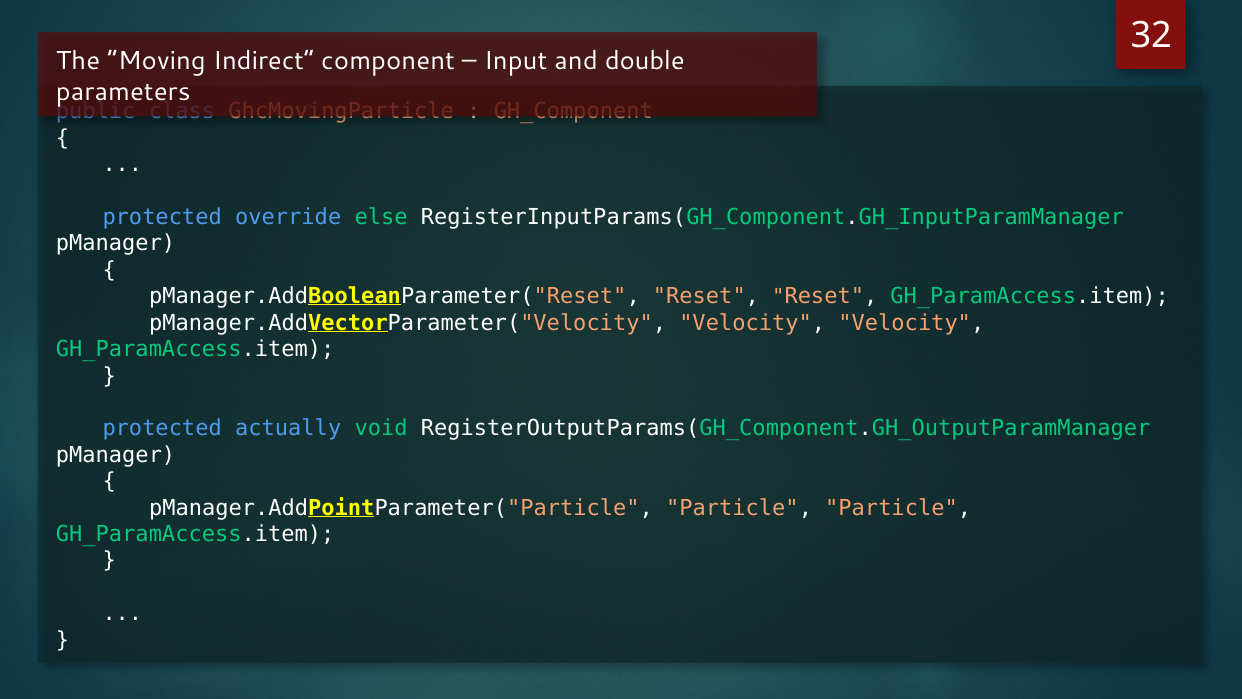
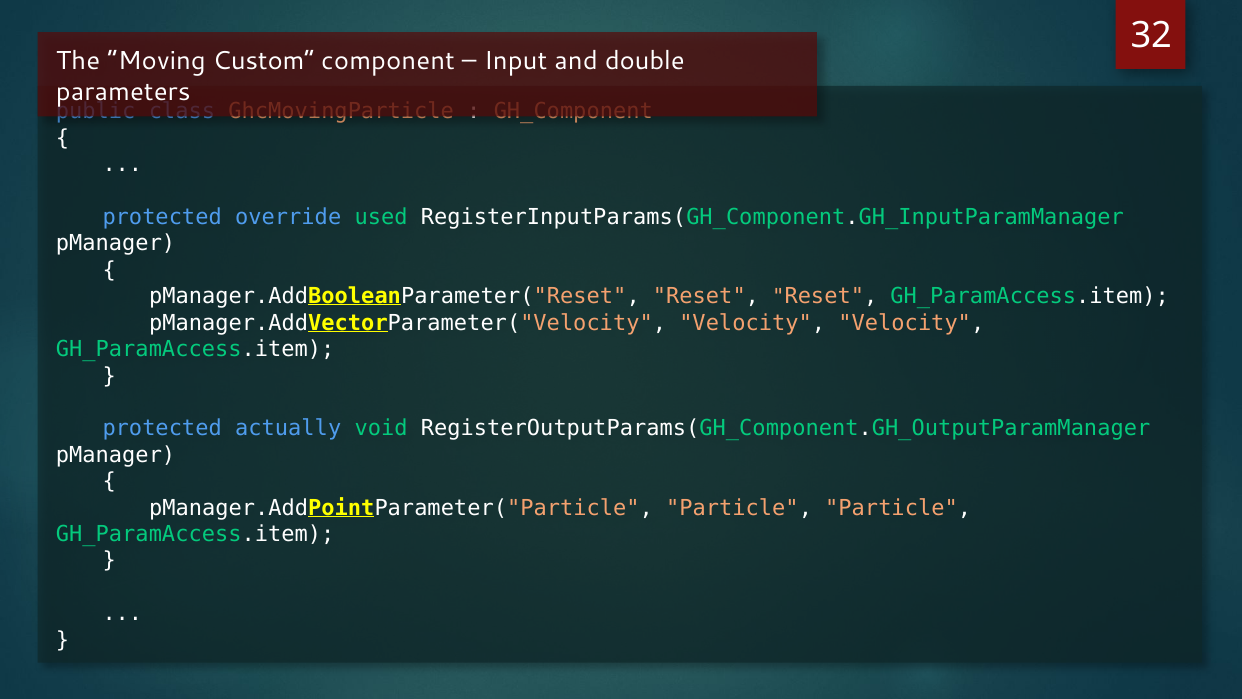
Indirect: Indirect -> Custom (264, 61)
else: else -> used (381, 217)
